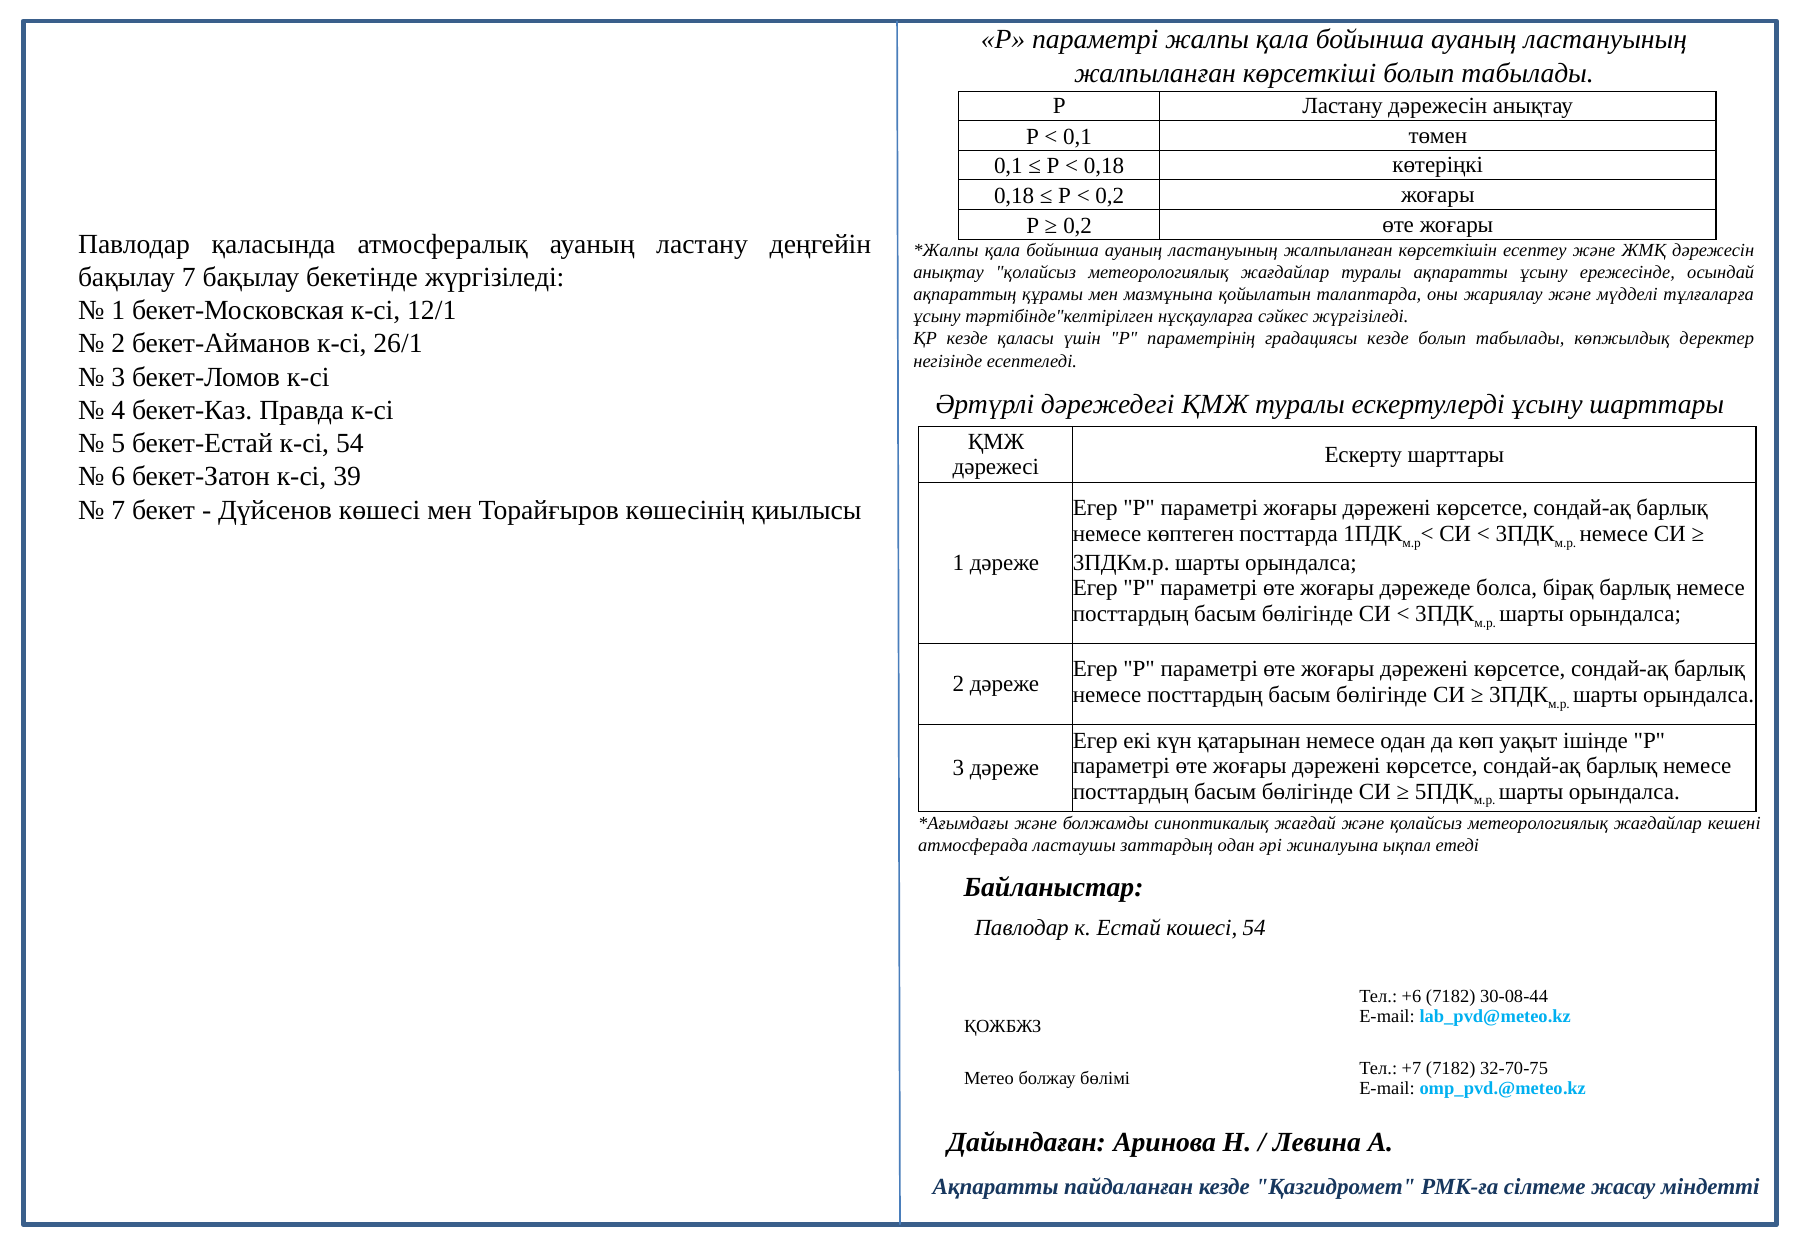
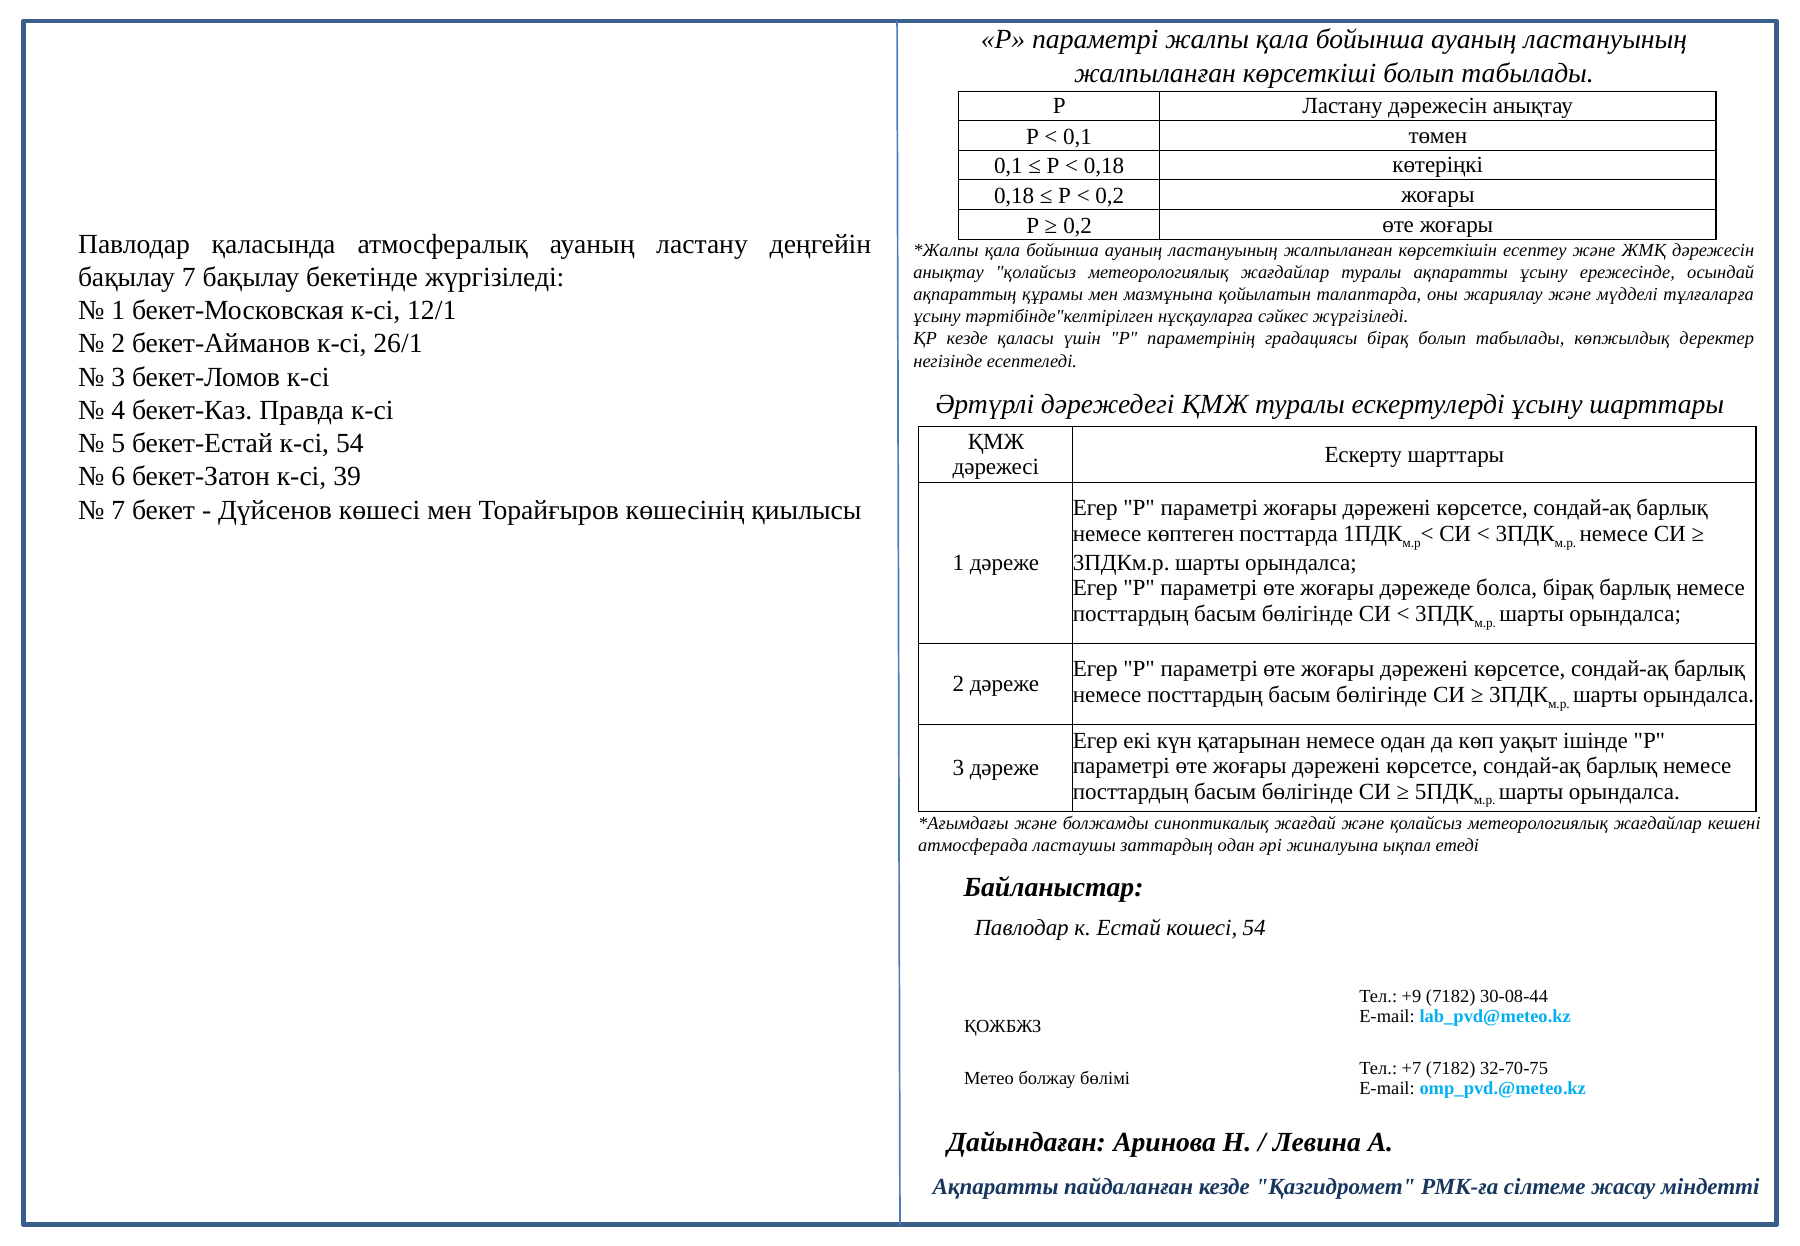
градациясы кезде: кезде -> бірақ (1388, 339)
+6: +6 -> +9 (1412, 996)
